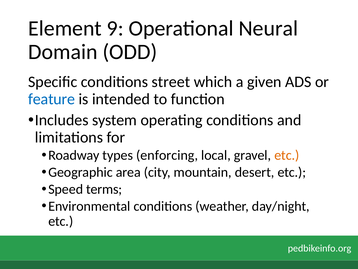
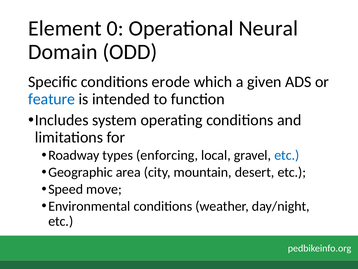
9: 9 -> 0 (115, 28)
street: street -> erode (171, 82)
etc colour: orange -> blue (287, 155)
terms: terms -> move (104, 189)
